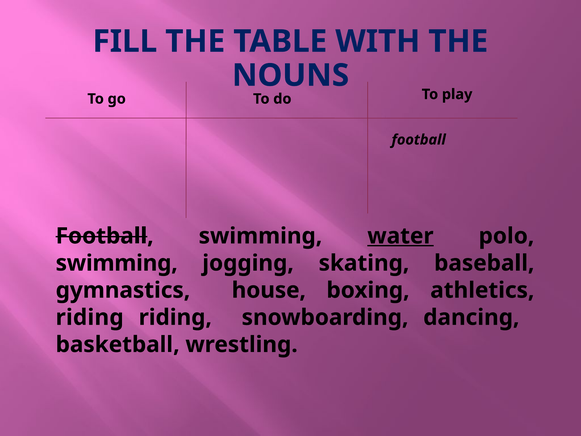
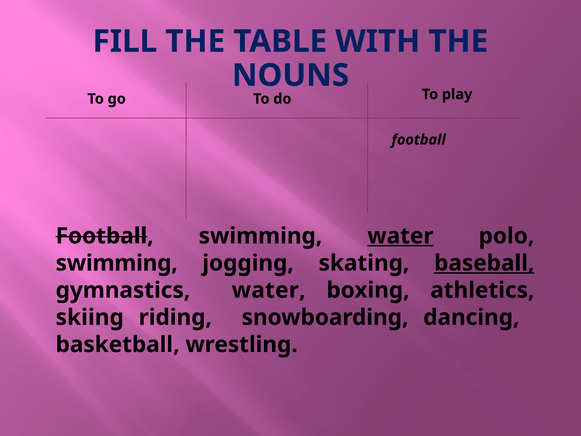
baseball underline: none -> present (484, 263)
gymnastics house: house -> water (269, 290)
riding: riding -> skiing (90, 317)
